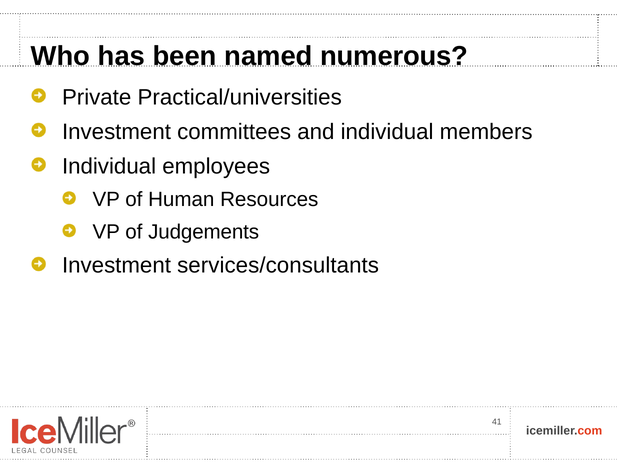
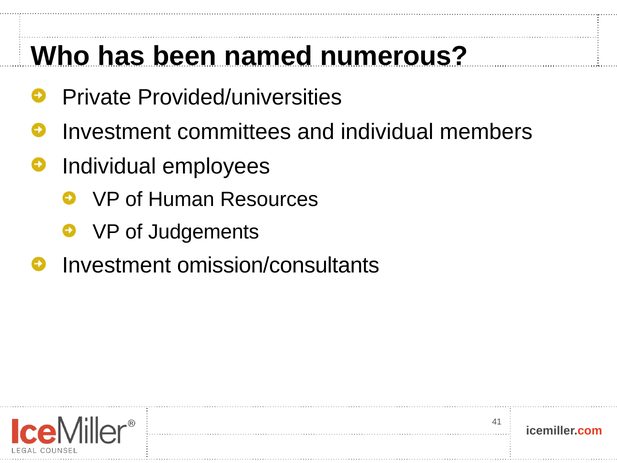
Practical/universities: Practical/universities -> Provided/universities (240, 97)
services/consultants: services/consultants -> omission/consultants (278, 265)
